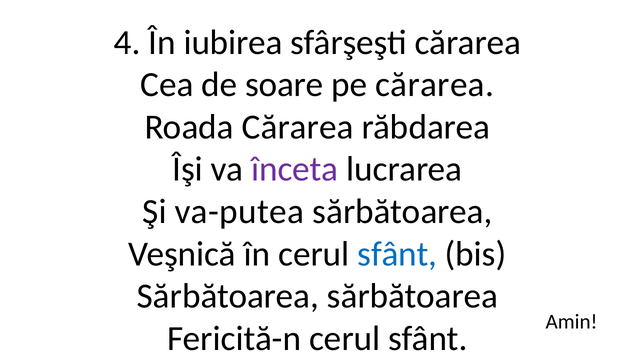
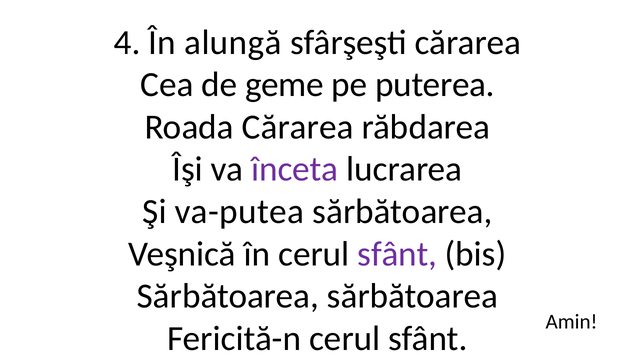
iubirea: iubirea -> alungă (233, 42)
soare: soare -> geme (284, 85)
pe cărarea: cărarea -> puterea (435, 85)
sfânt colour: blue -> purple (397, 254)
